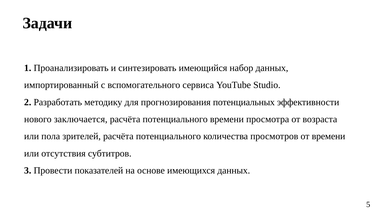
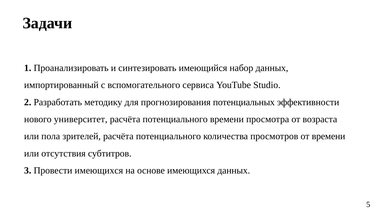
заключается: заключается -> университет (81, 119)
Провести показателей: показателей -> имеющихся (99, 170)
